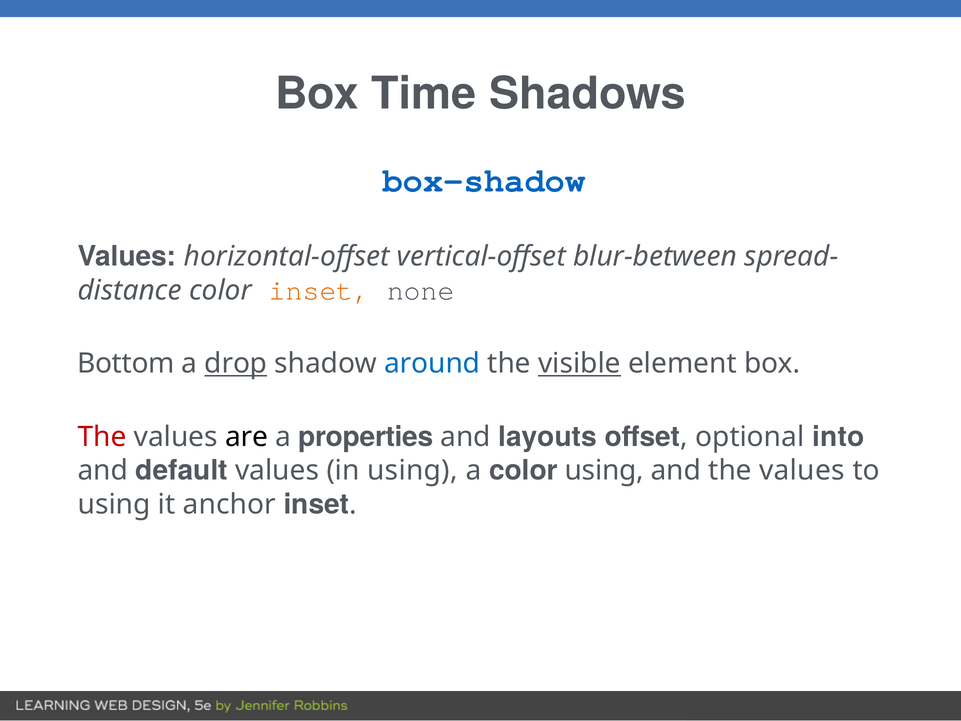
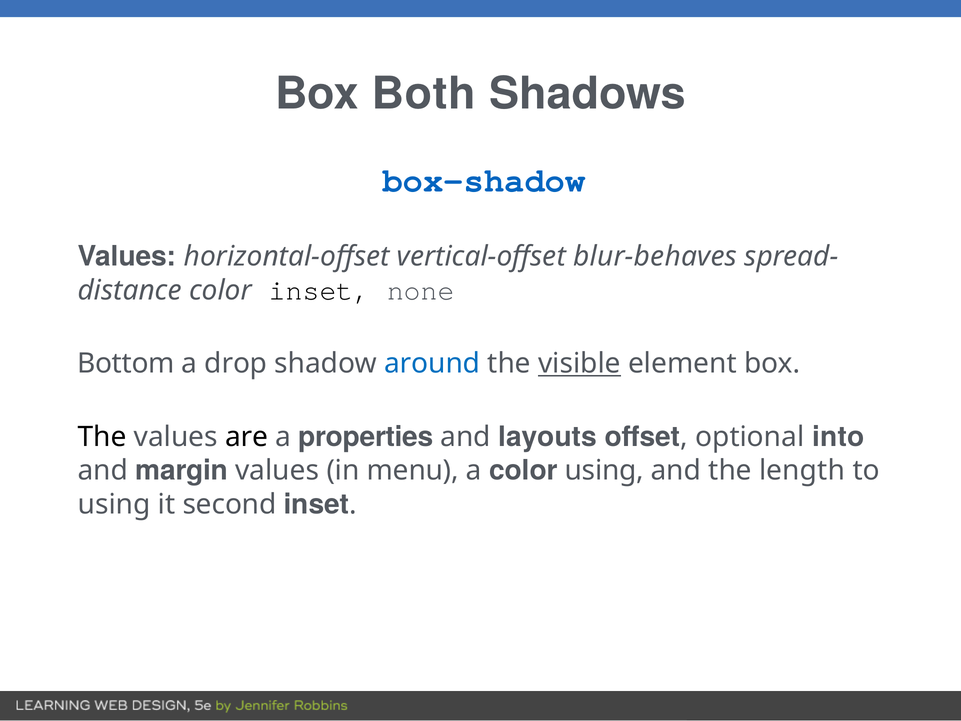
Time: Time -> Both (424, 94)
blur-between: blur-between -> blur-behaves (655, 257)
inset colour: orange -> black (320, 290)
drop underline: present -> none (236, 363)
The colour: red -> black (102, 437)
default: default -> margin (182, 470)
in using: using -> menu (413, 470)
and the values: values -> length (802, 470)
anchor: anchor -> second (230, 504)
